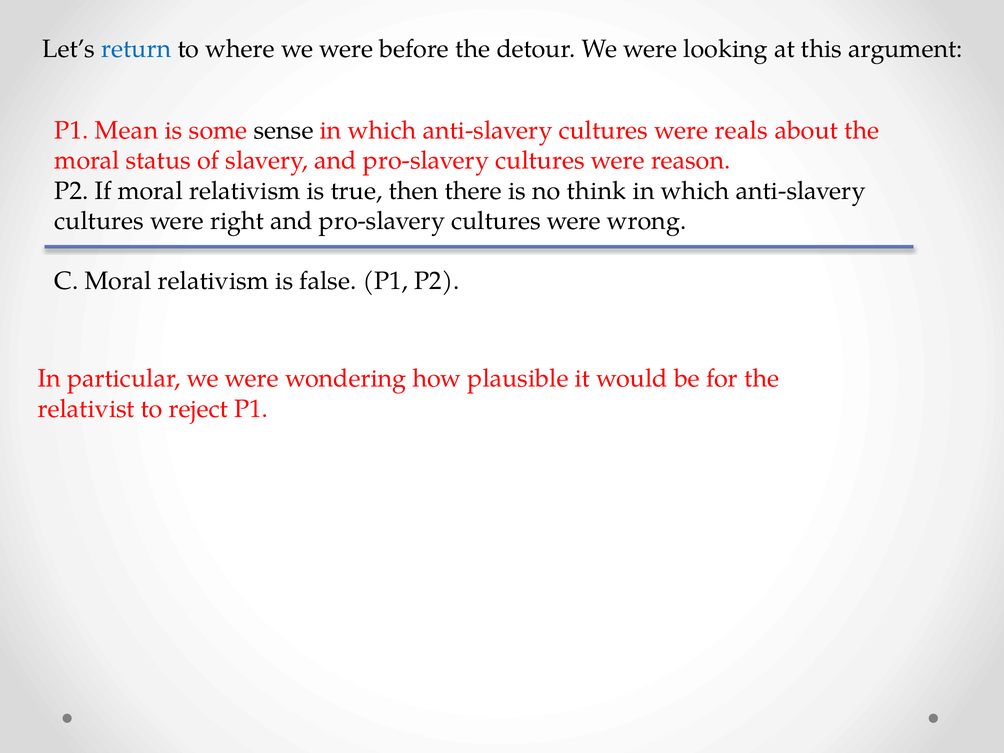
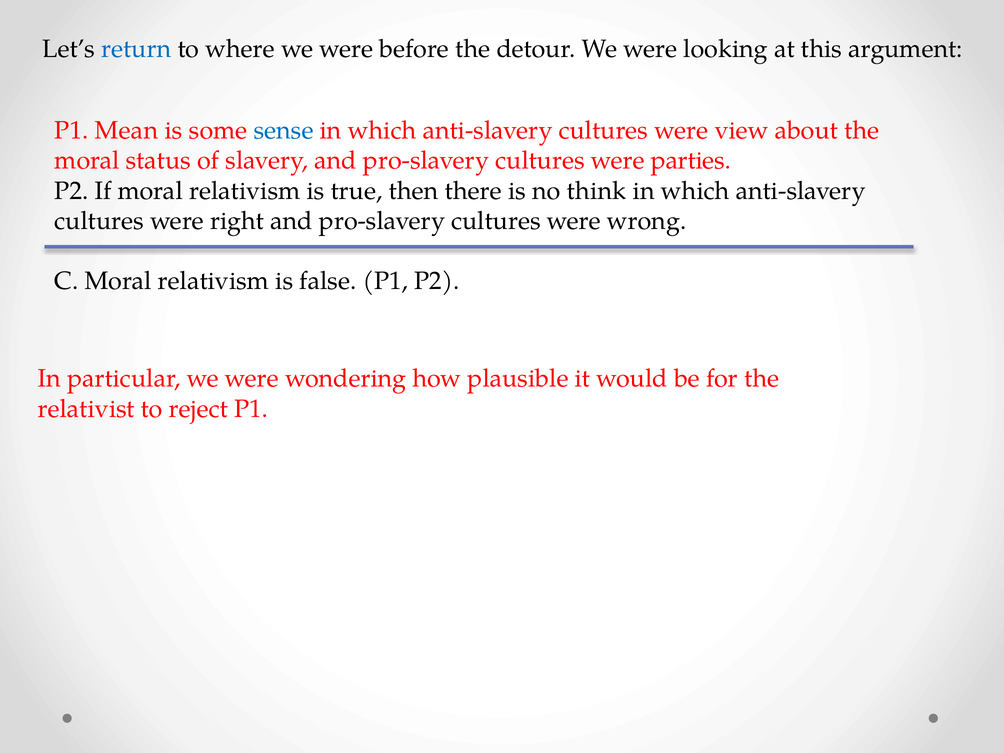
sense colour: black -> blue (284, 130)
reals: reals -> view (742, 130)
reason: reason -> parties (691, 161)
